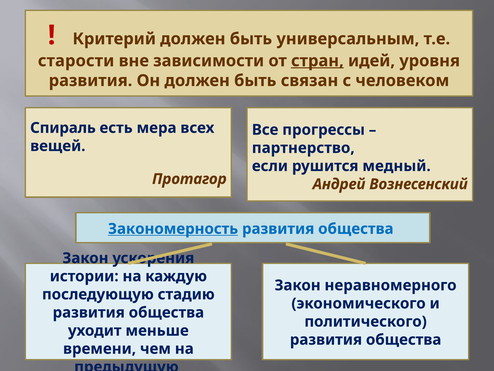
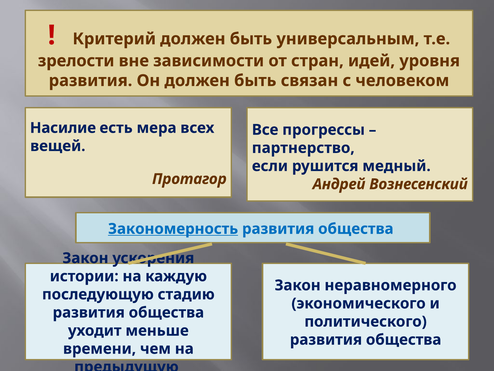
старости: старости -> зрелости (76, 61)
стран underline: present -> none (317, 61)
Спираль: Спираль -> Насилие (63, 128)
